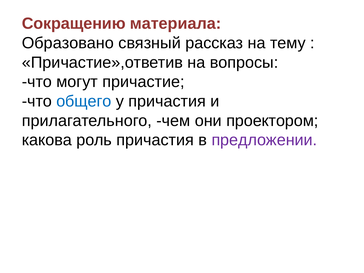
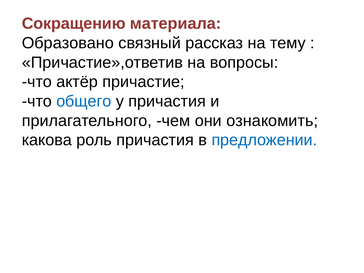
могут: могут -> актёр (77, 82)
проектором: проектором -> ознакомить (272, 121)
предложении colour: purple -> blue (264, 140)
